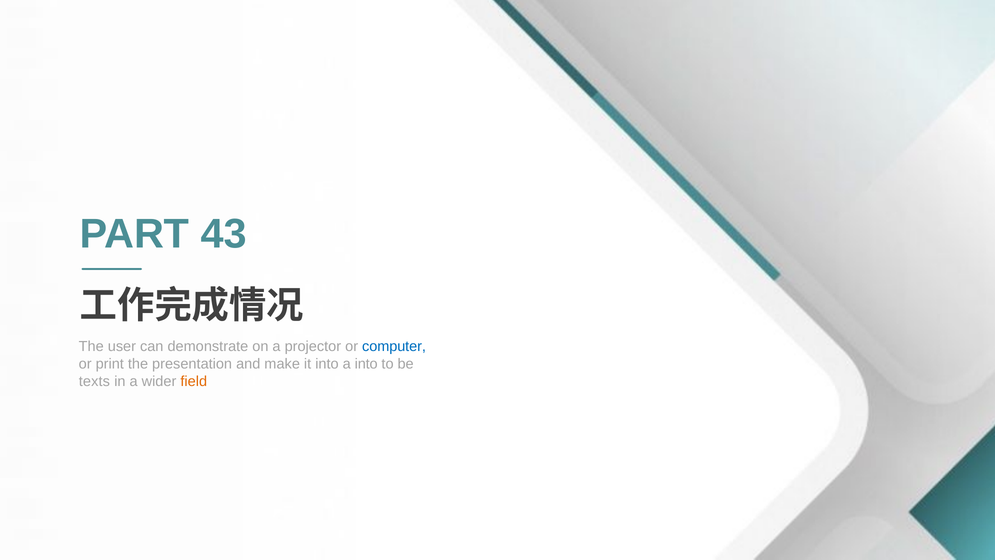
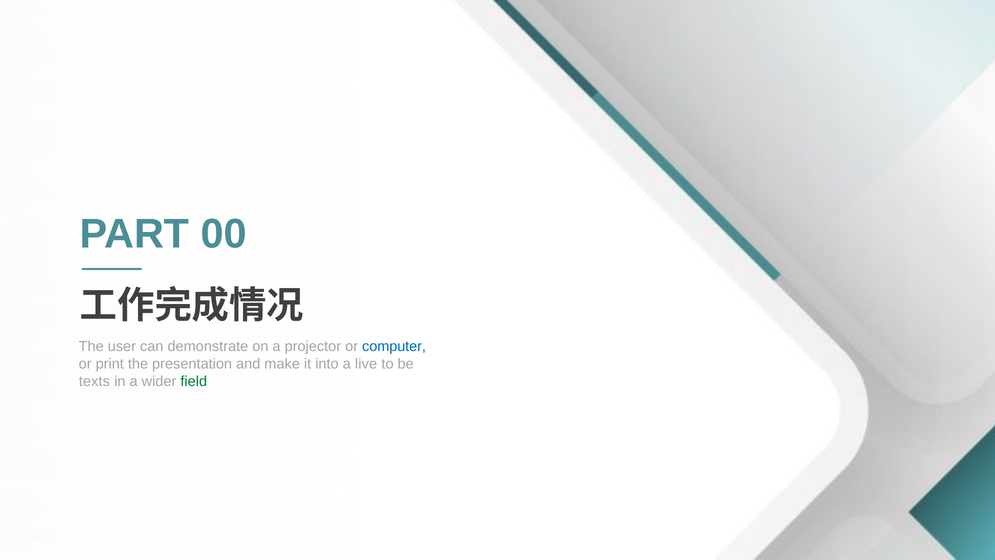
43: 43 -> 00 (224, 234)
a into: into -> live (366, 364)
field colour: orange -> green (194, 381)
